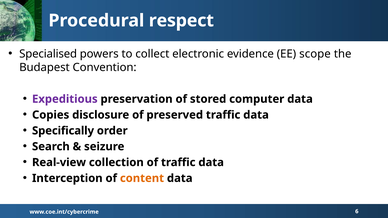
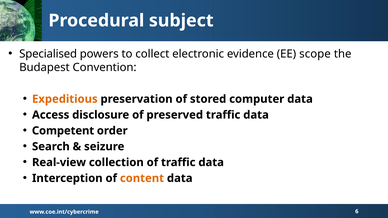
respect: respect -> subject (181, 21)
Expeditious colour: purple -> orange (65, 99)
Copies: Copies -> Access (51, 115)
Specifically: Specifically -> Competent (63, 131)
